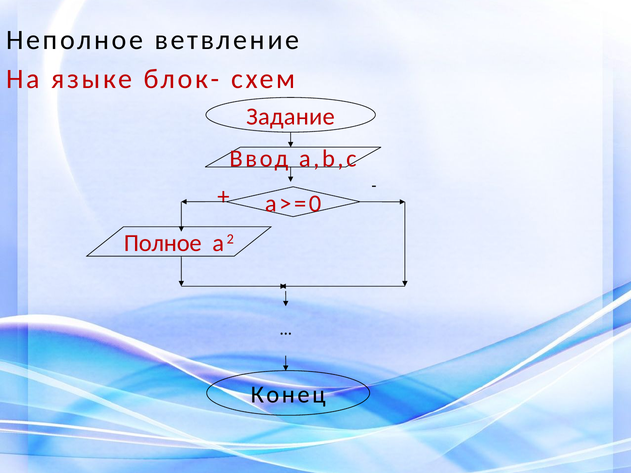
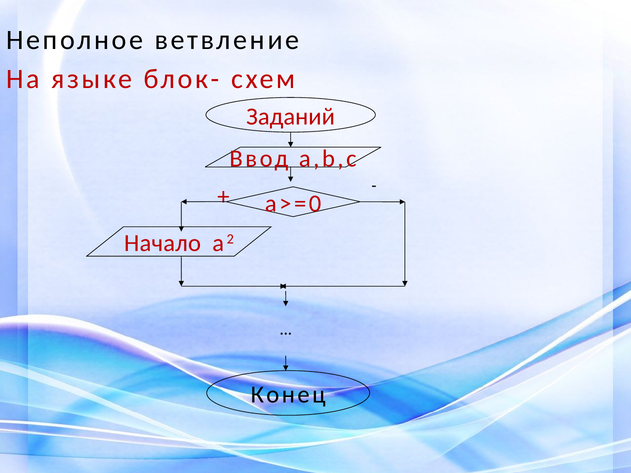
Задание: Задание -> Заданий (291, 117)
Полное: Полное -> Начало (163, 243)
